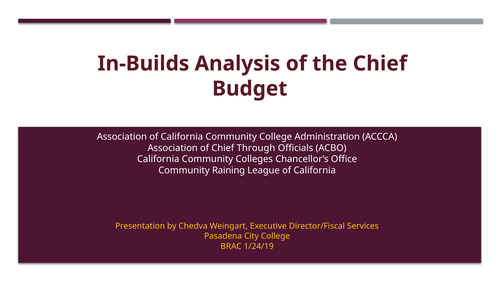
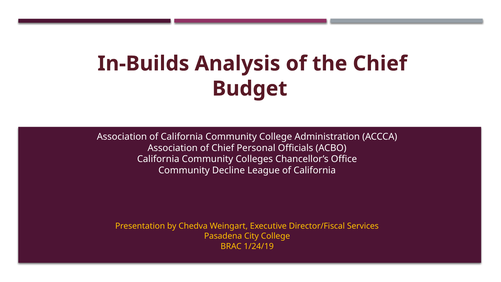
Through: Through -> Personal (256, 148)
Raining: Raining -> Decline (229, 170)
